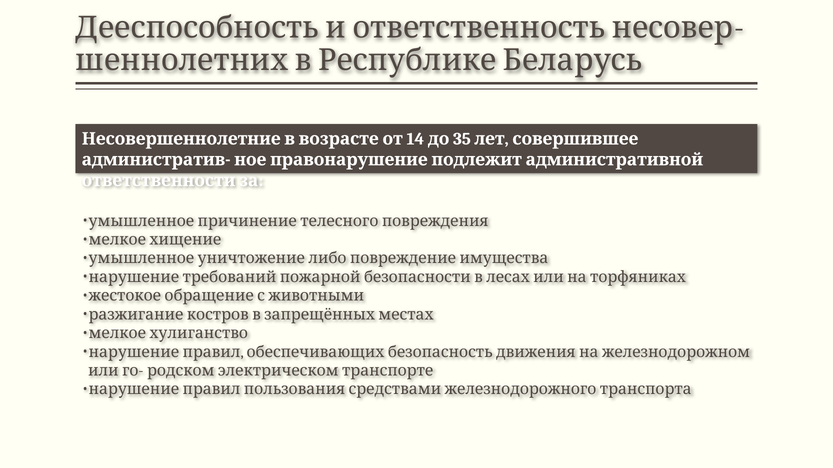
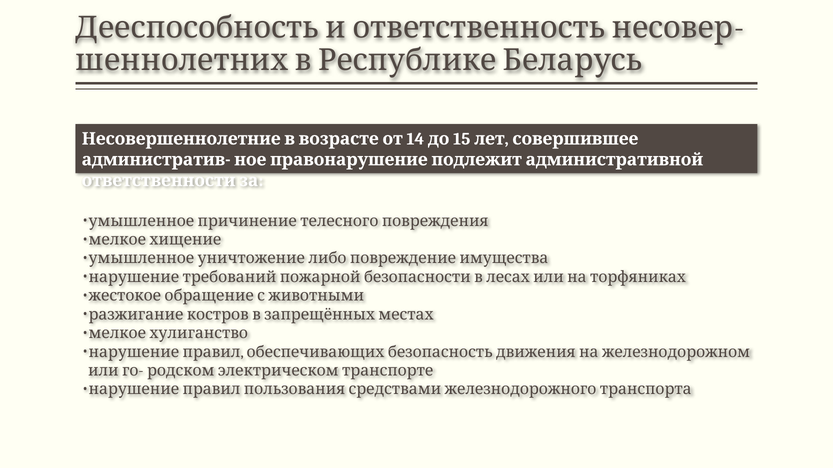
35: 35 -> 15 (462, 139)
